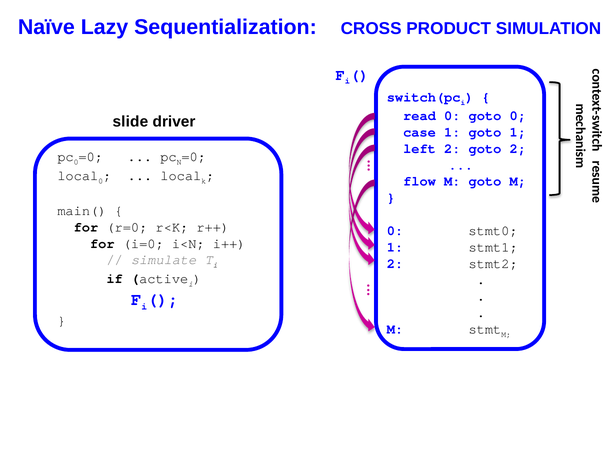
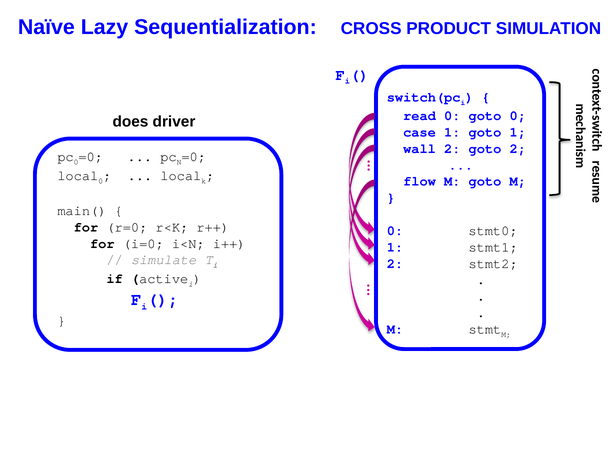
slide: slide -> does (130, 122)
left: left -> wall (420, 149)
